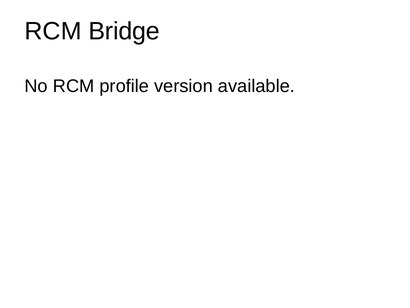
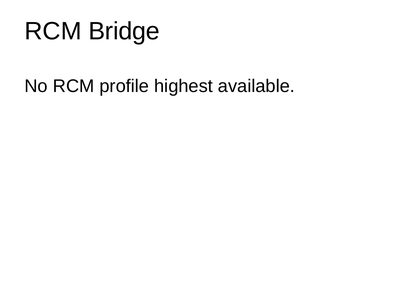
version: version -> highest (184, 86)
